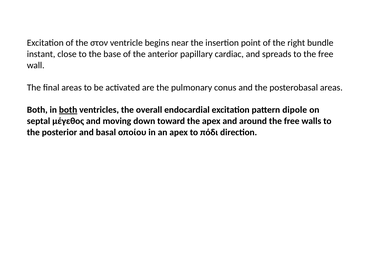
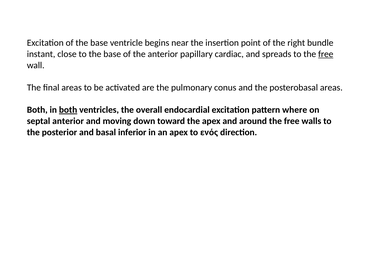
of the στον: στον -> base (99, 43)
free underline: none -> present (326, 54)
dipole: dipole -> where (295, 110)
septal μέγεθος: μέγεθος -> anterior (68, 121)
οποίου: οποίου -> inferior (132, 132)
πόδι: πόδι -> ενός (209, 132)
